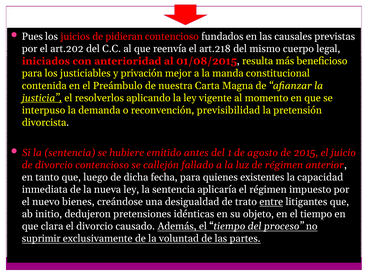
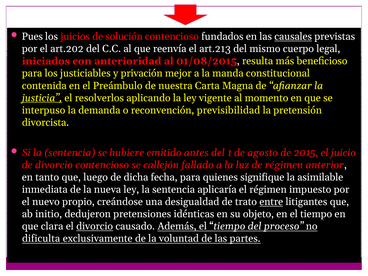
pidieran: pidieran -> solución (124, 37)
causales underline: none -> present (293, 37)
art.218: art.218 -> art.213 (215, 49)
existentes: existentes -> signifique (262, 177)
capacidad: capacidad -> asimilable (320, 177)
bienes: bienes -> propio (78, 202)
divorcio underline: none -> present (95, 226)
suprimir: suprimir -> dificulta (41, 239)
